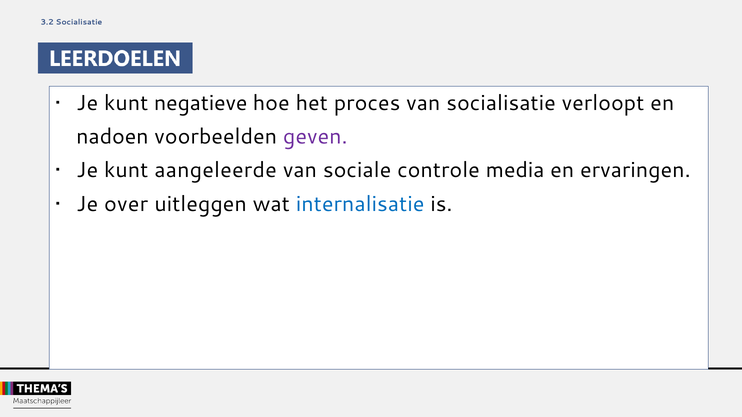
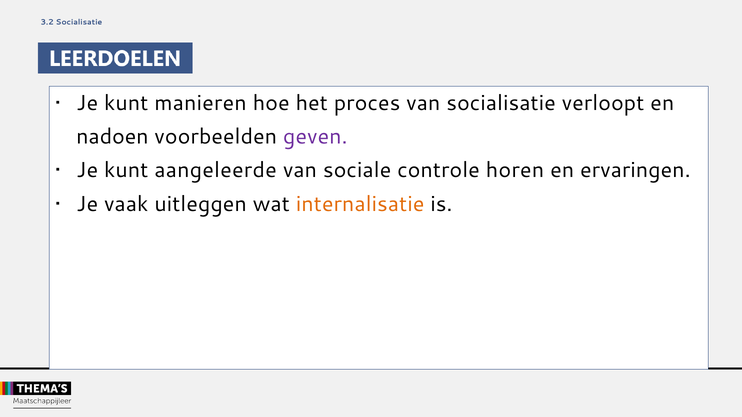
negatieve: negatieve -> manieren (200, 103)
media: media -> horen (515, 170)
over: over -> vaak (126, 204)
internalisatie colour: blue -> orange (360, 204)
